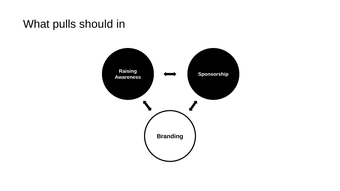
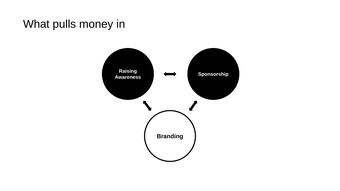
should: should -> money (96, 24)
